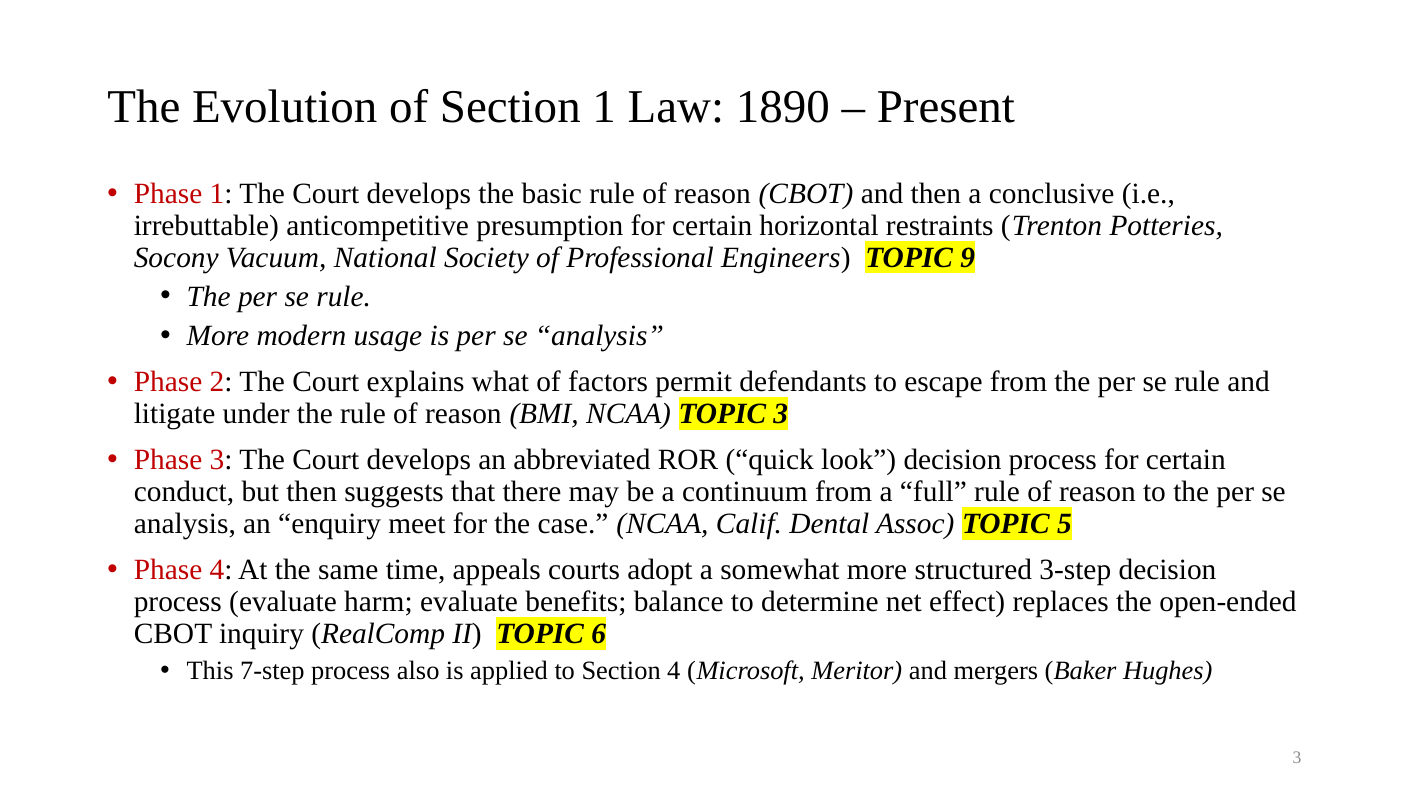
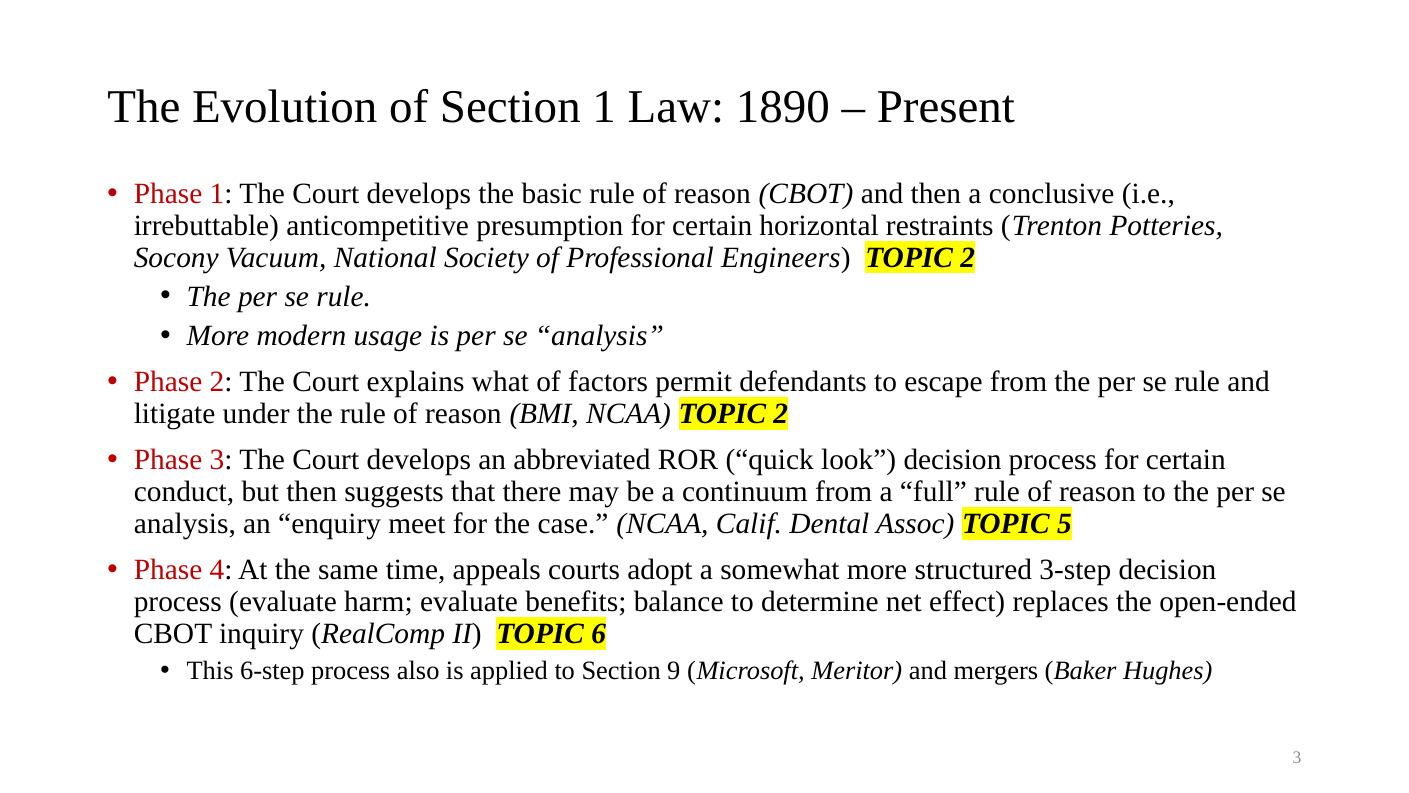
Engineers TOPIC 9: 9 -> 2 (968, 257)
NCAA TOPIC 3: 3 -> 2 (781, 414)
7-step: 7-step -> 6-step (272, 671)
Section 4: 4 -> 9 (674, 671)
